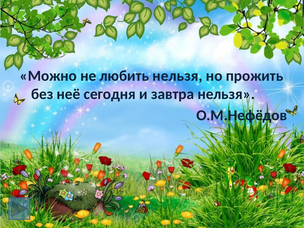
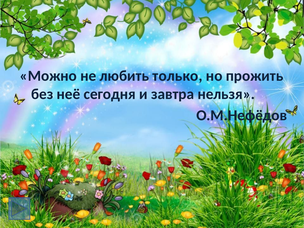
любить нельзя: нельзя -> только (177, 76)
